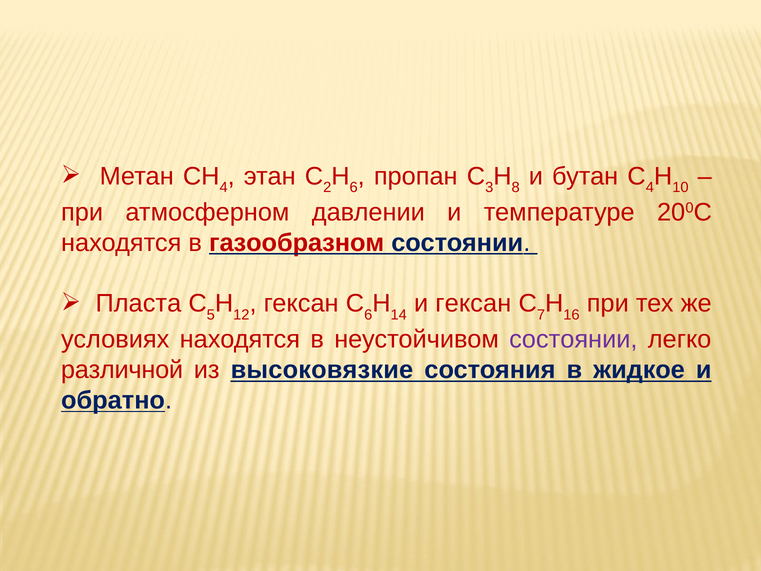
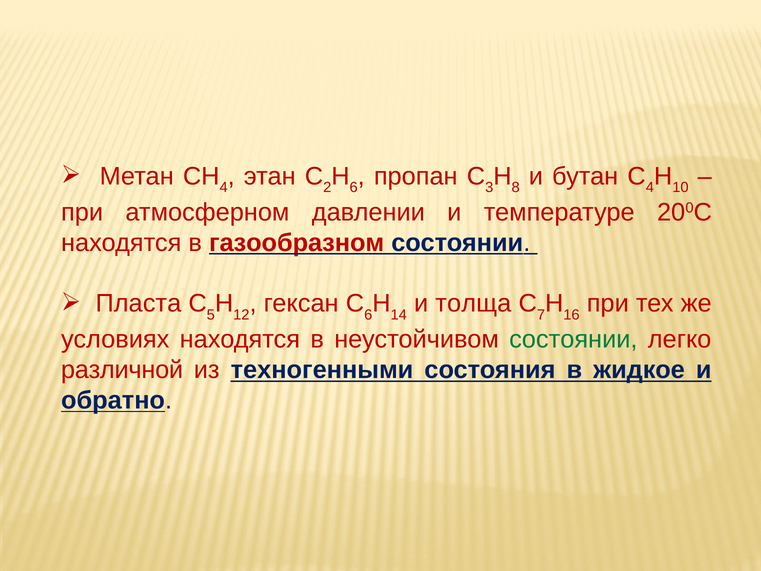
и гексан: гексан -> толща (473, 303)
состоянии colour: purple -> green (573, 339)
высоковязкие: высоковязкие -> техногенными (322, 370)
